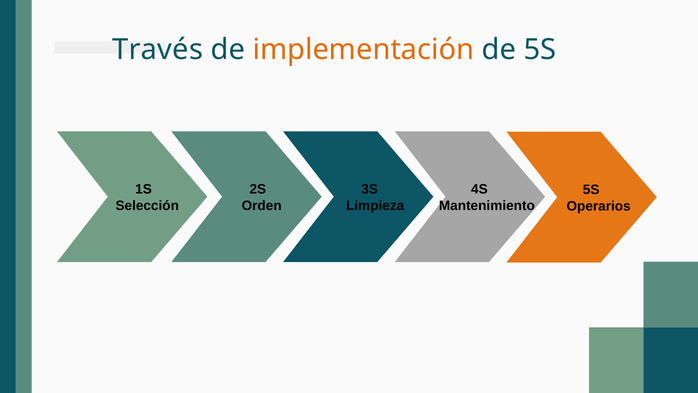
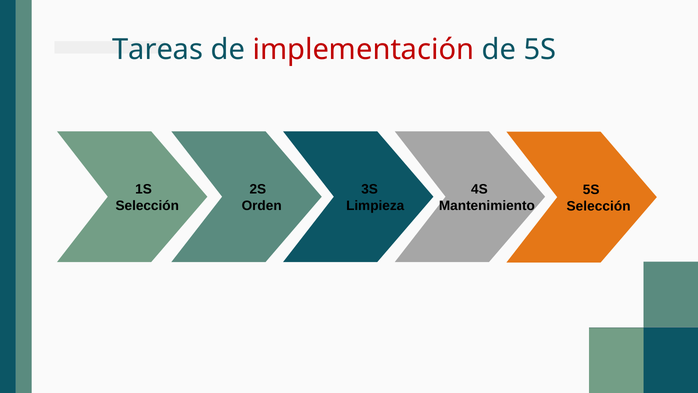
Través: Través -> Tareas (158, 50)
implementación colour: orange -> red (363, 50)
Operarios: Operarios -> Selección (599, 206)
